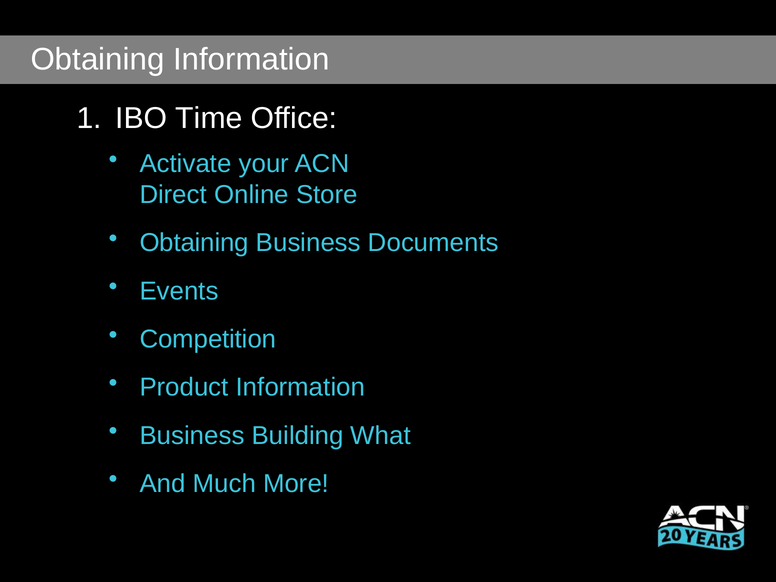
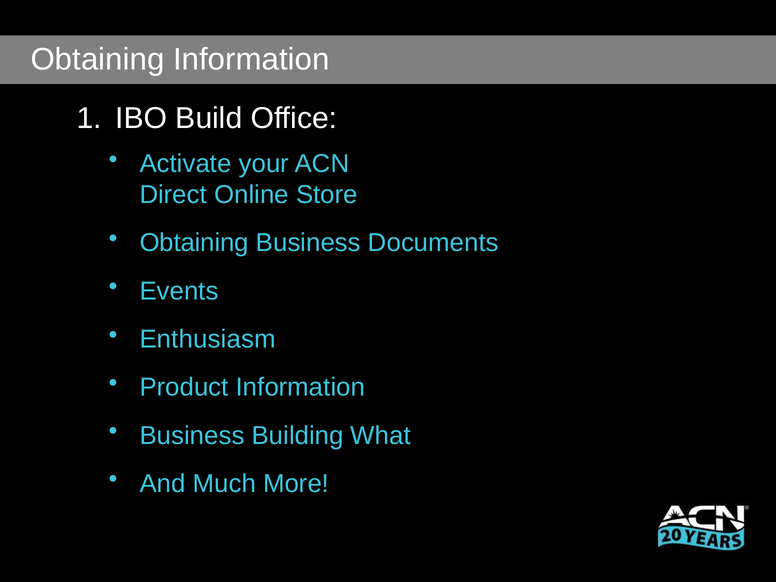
Time: Time -> Build (209, 119)
Competition: Competition -> Enthusiasm (208, 339)
